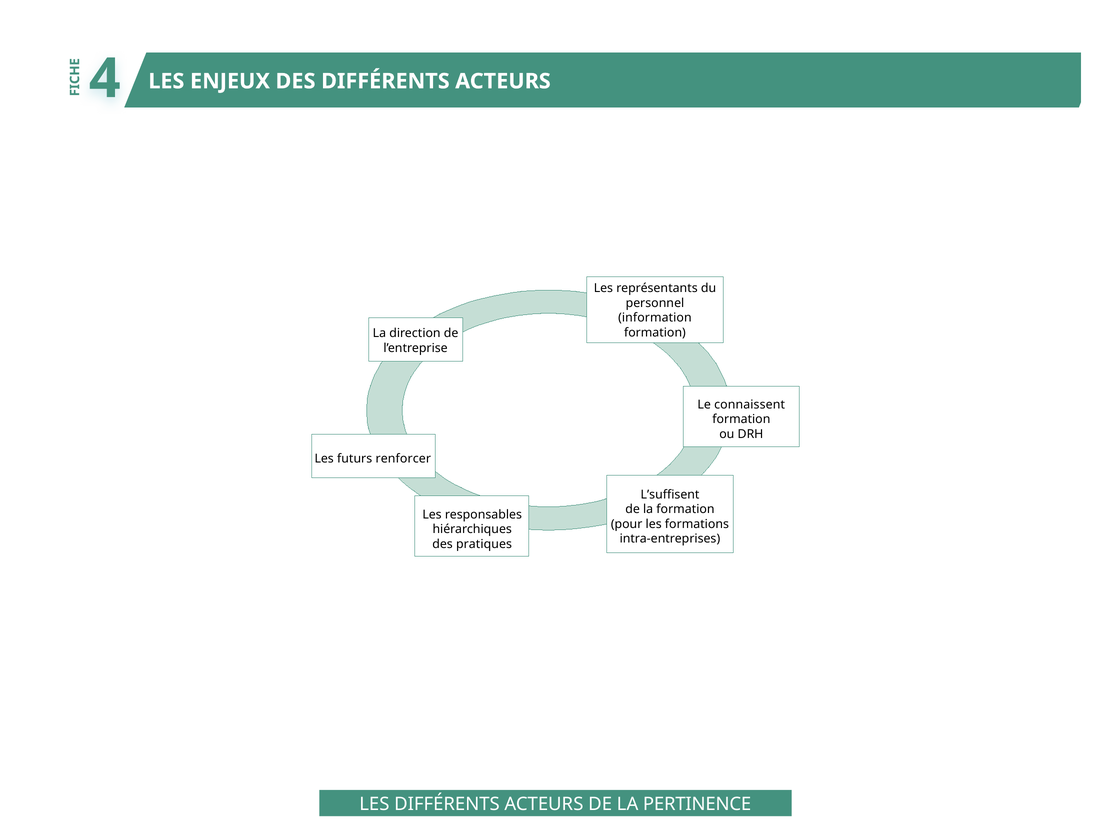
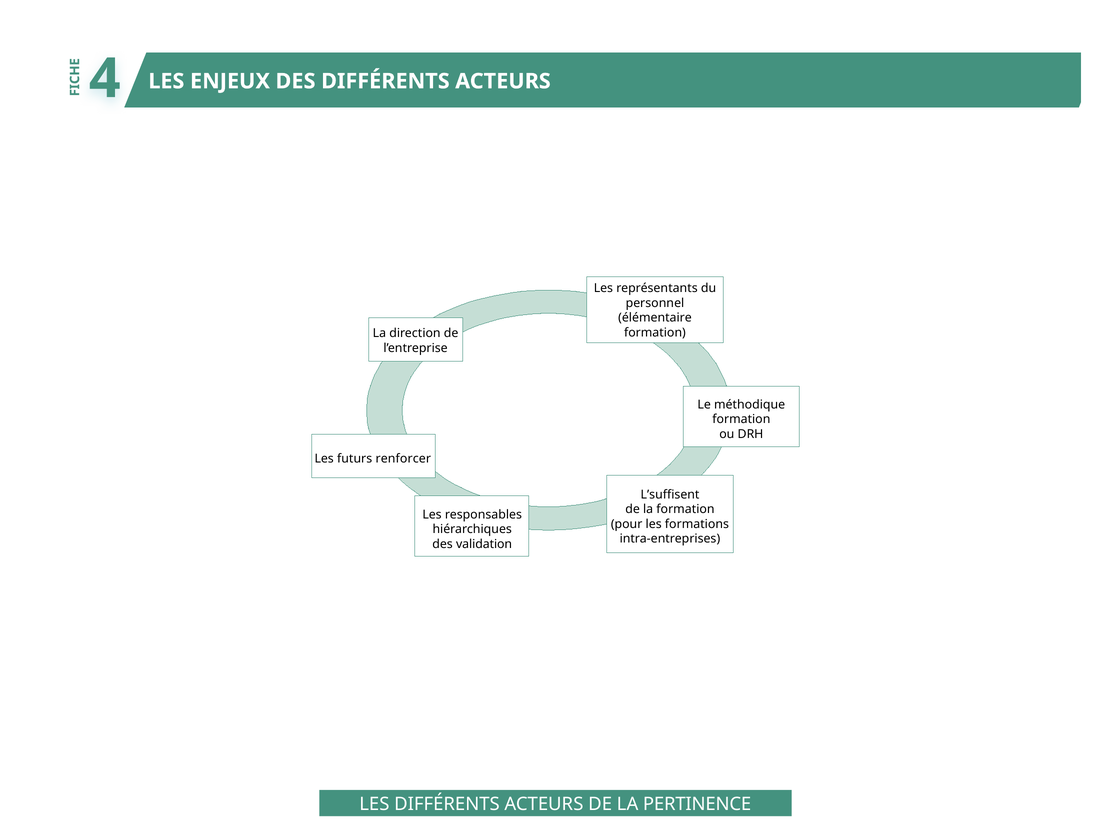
information: information -> élémentaire (655, 318)
connaissent: connaissent -> méthodique (750, 405)
pratiques: pratiques -> validation (484, 544)
